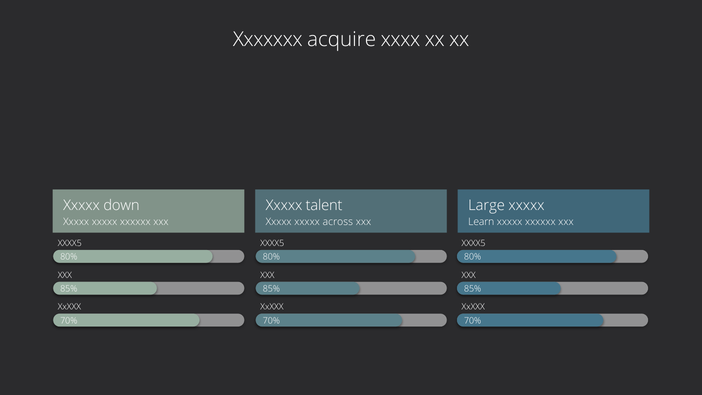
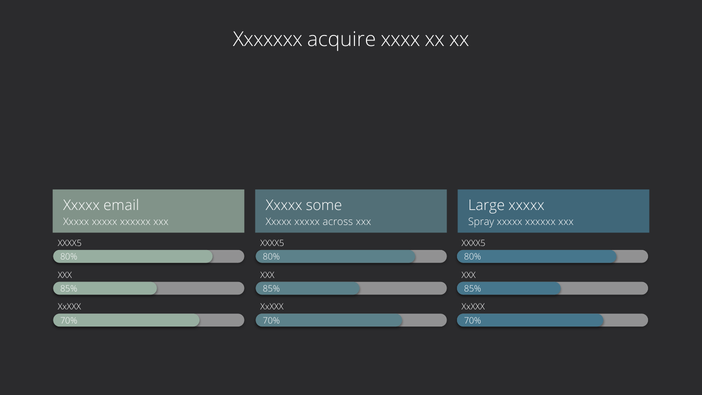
down: down -> email (121, 205)
talent: talent -> some (324, 205)
Learn: Learn -> Spray (481, 222)
